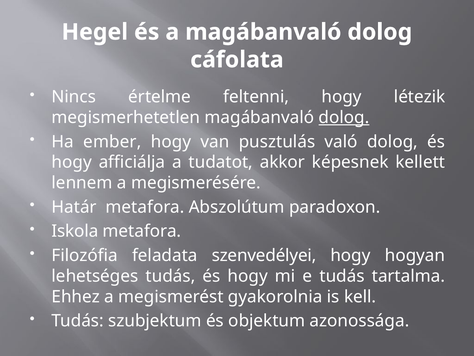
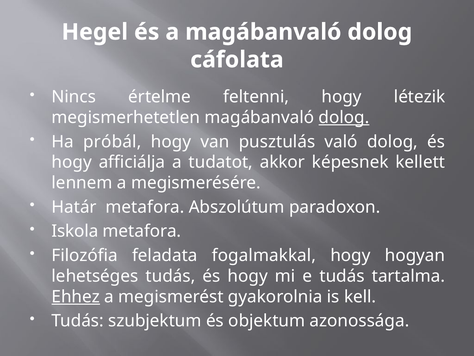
ember: ember -> próbál (112, 141)
szenvedélyei: szenvedélyei -> fogalmakkal (264, 255)
Ehhez underline: none -> present (76, 296)
